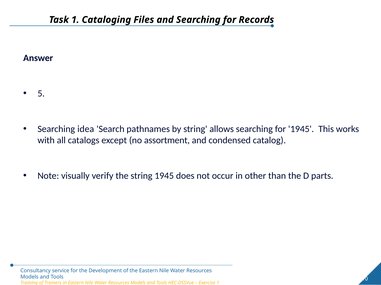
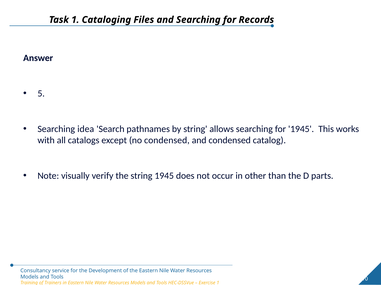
no assortment: assortment -> condensed (167, 141)
